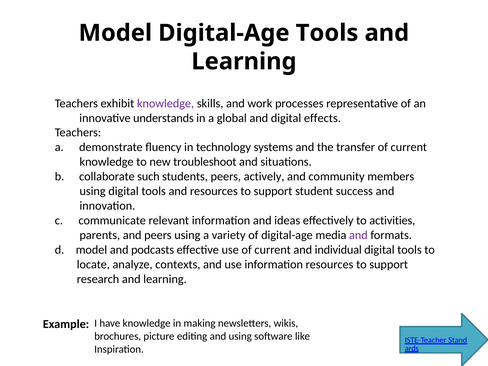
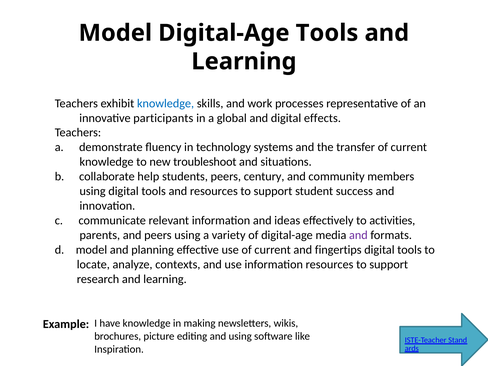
knowledge colour: purple -> blue (166, 103)
understands: understands -> participants (163, 118)
such: such -> help (148, 177)
actively: actively -> century (264, 177)
podcasts: podcasts -> planning (153, 250)
individual: individual -> fingertips (338, 250)
